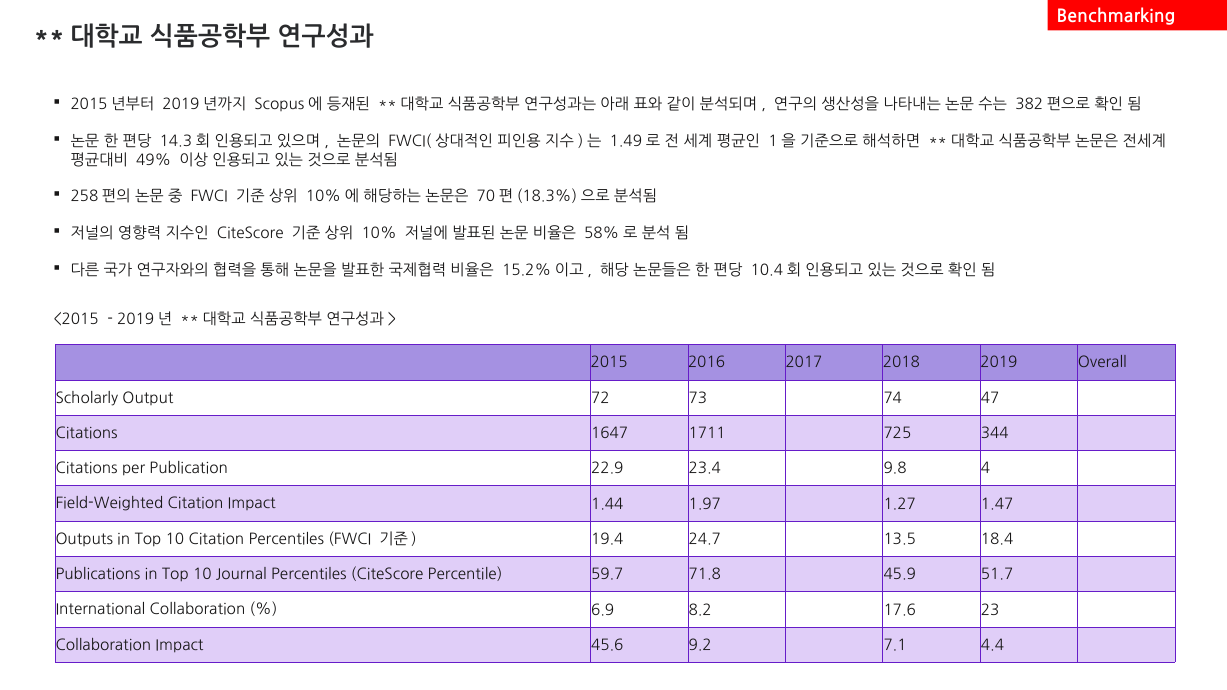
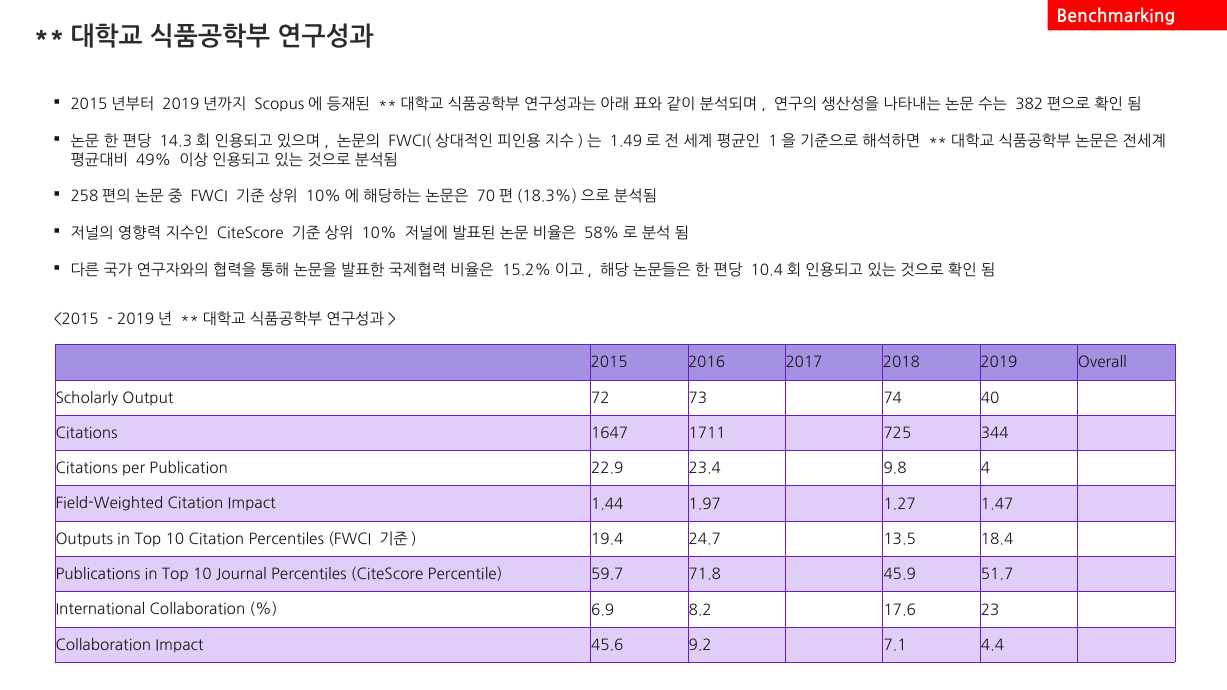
47: 47 -> 40 (990, 398)
